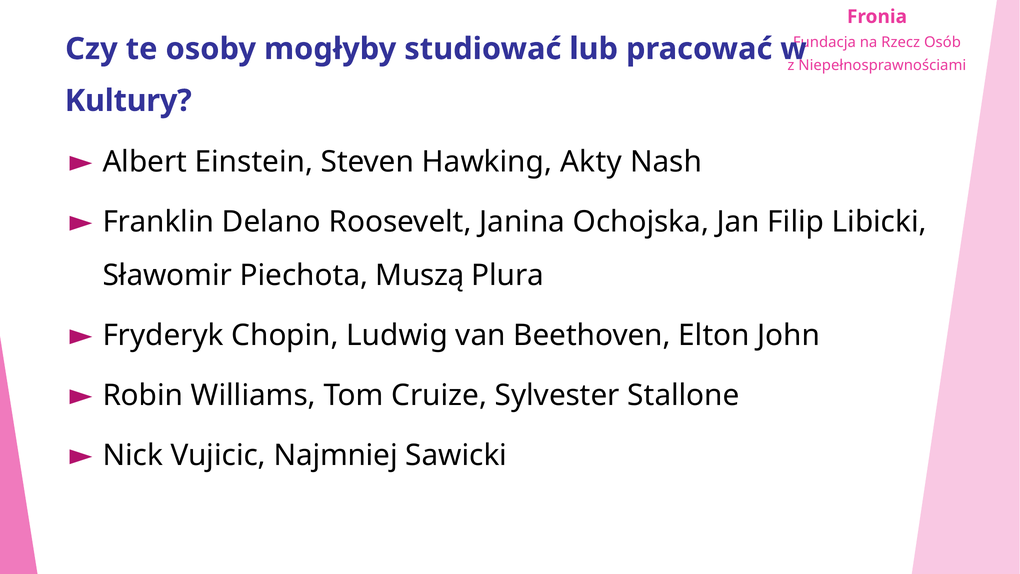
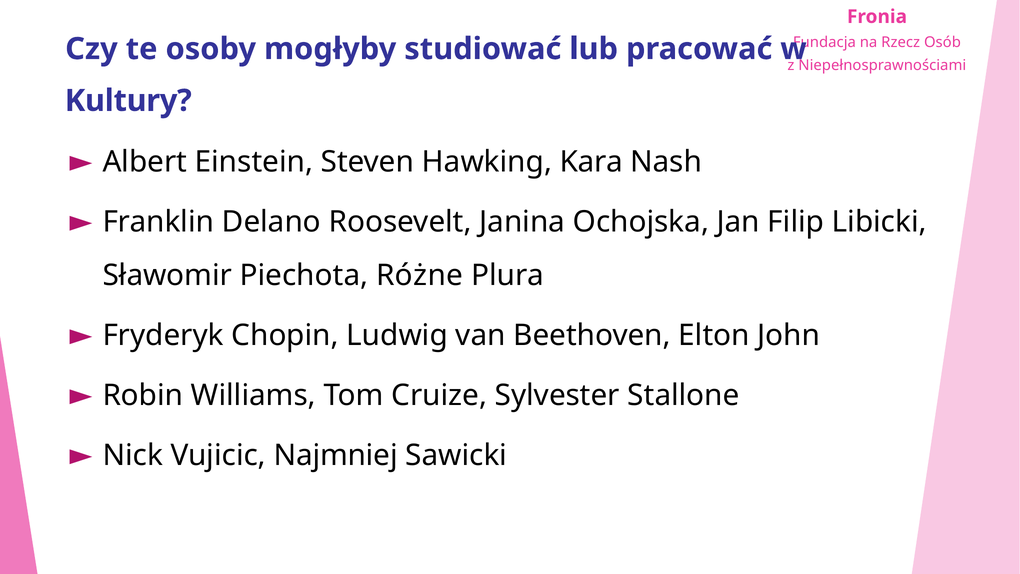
Akty: Akty -> Kara (591, 162)
Muszą: Muszą -> Różne (420, 275)
